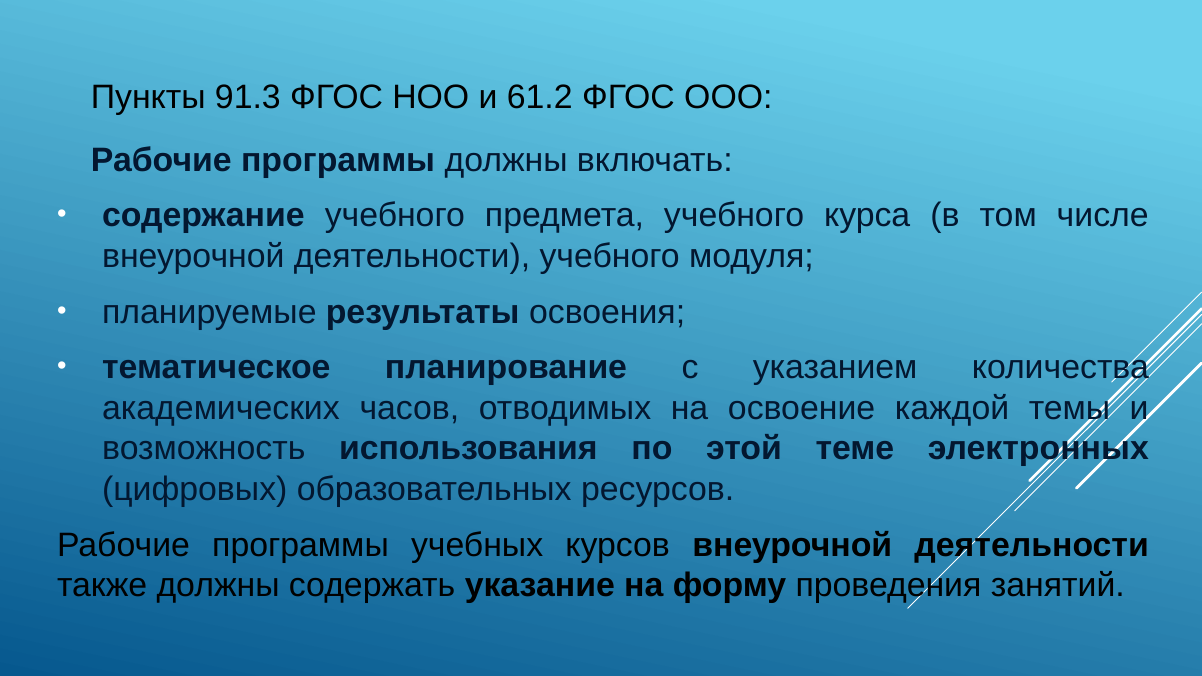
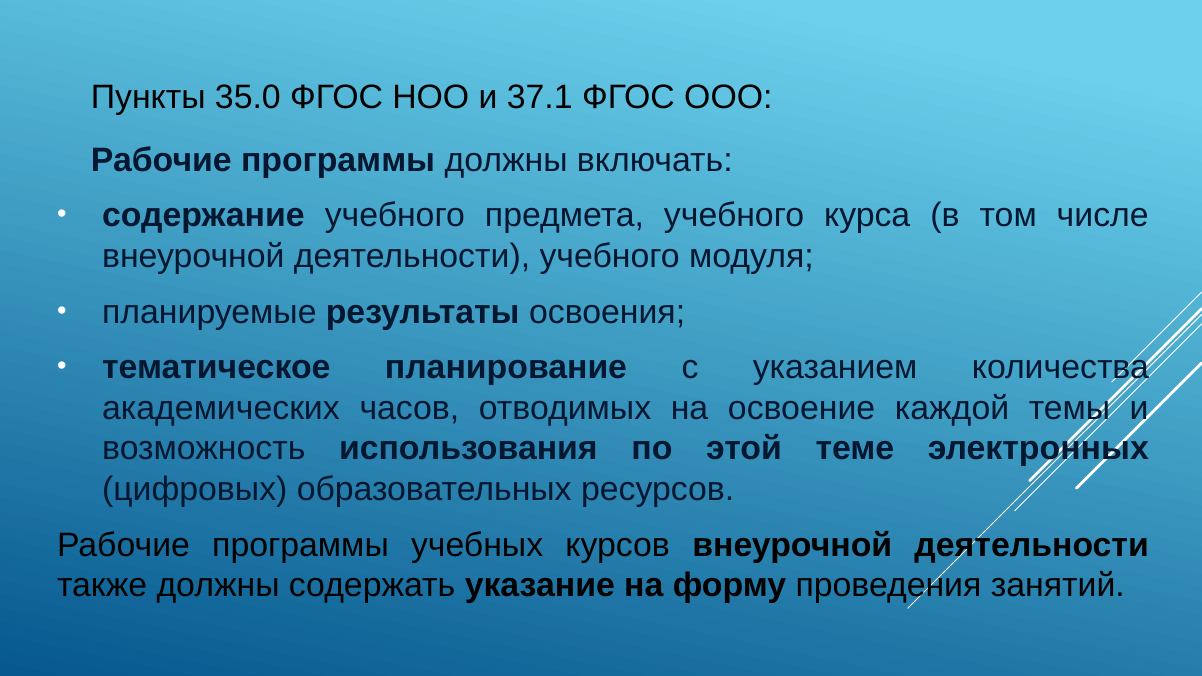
91.3: 91.3 -> 35.0 (248, 97)
61.2: 61.2 -> 37.1 (540, 97)
